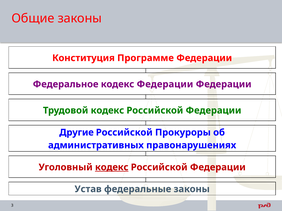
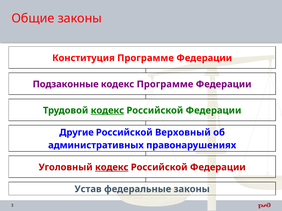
Федеральное: Федеральное -> Подзаконные (66, 84)
кодекс Федерации: Федерации -> Программе (165, 84)
кодекс underline: none -> present (107, 111)
Прокуроры: Прокуроры -> Верховный (183, 133)
